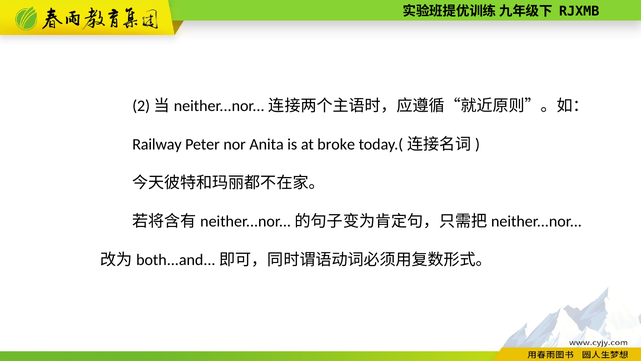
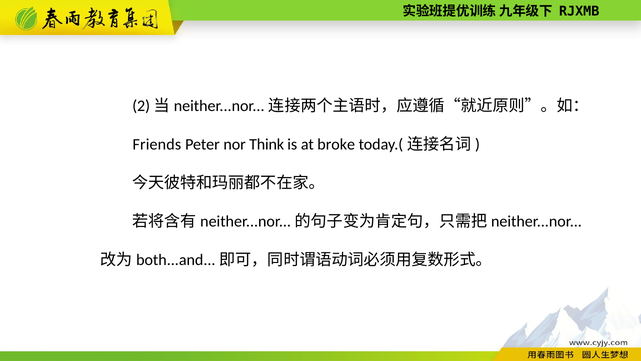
Railway: Railway -> Friends (157, 144)
Anita: Anita -> Think (267, 144)
